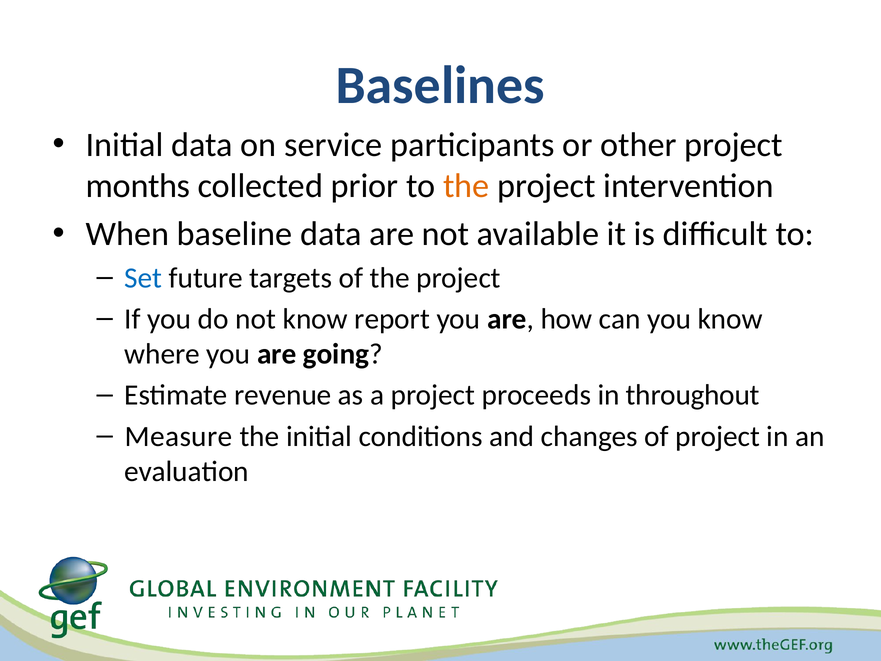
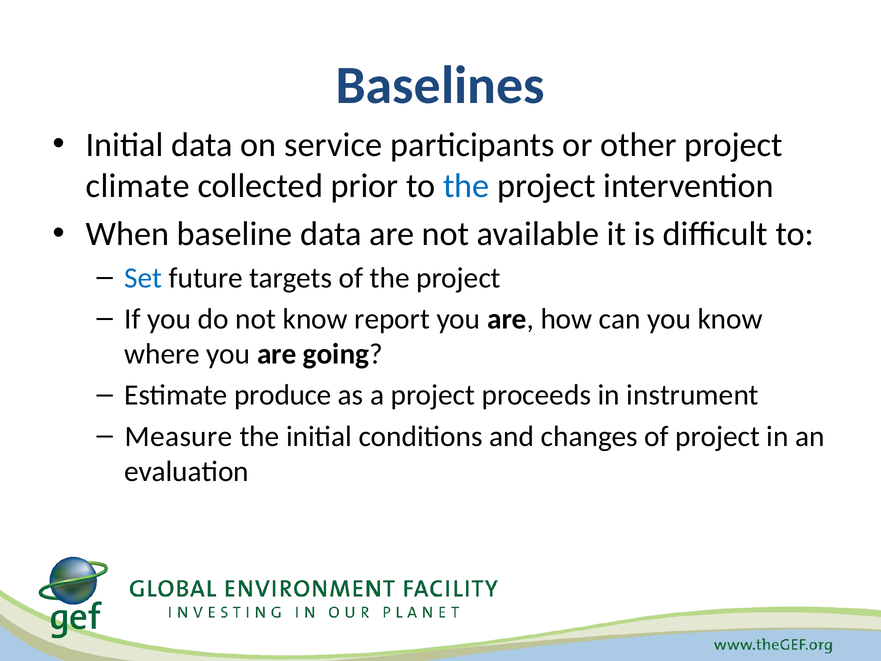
months: months -> climate (138, 186)
the colour: orange -> blue (466, 186)
revenue: revenue -> produce (283, 395)
throughout: throughout -> instrument (693, 395)
